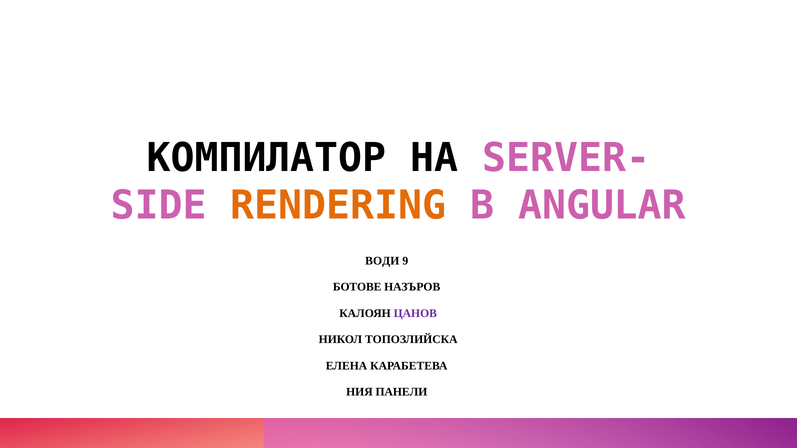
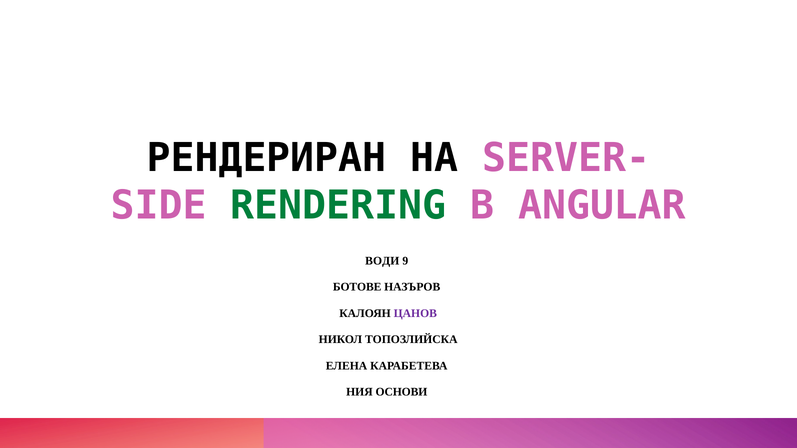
КОМПИЛАТОР: КОМПИЛАТОР -> РЕНДЕРИРАН (266, 158)
RENDERING colour: orange -> green (338, 206)
ПАНЕЛИ: ПАНЕЛИ -> ОСНОВИ (401, 392)
